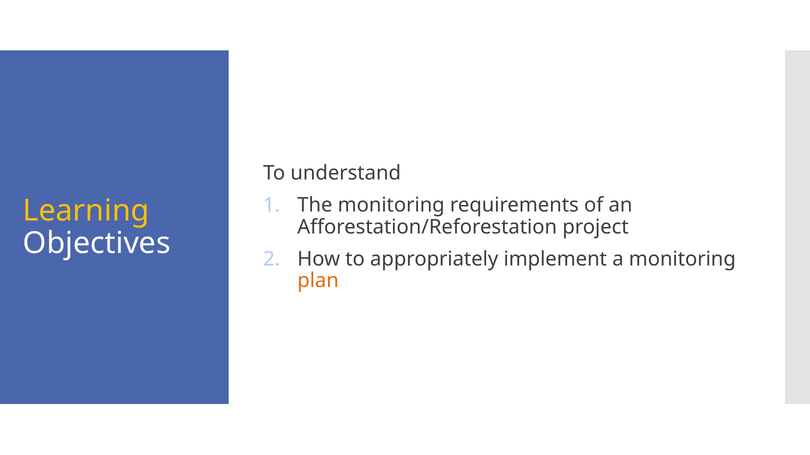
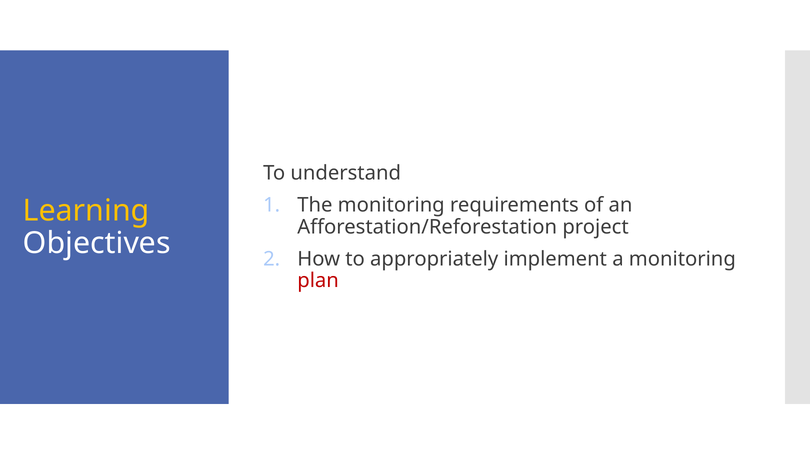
plan colour: orange -> red (318, 281)
